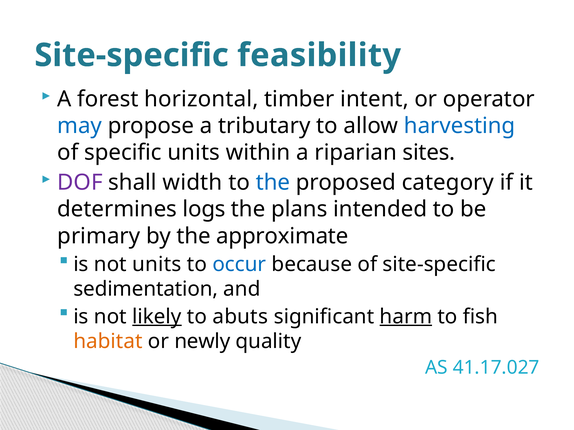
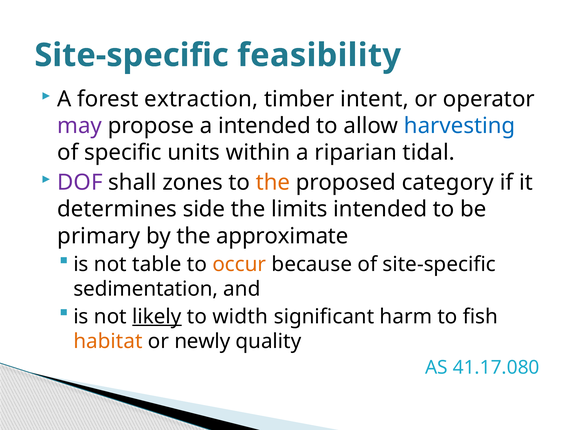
horizontal: horizontal -> extraction (201, 99)
may colour: blue -> purple (80, 126)
a tributary: tributary -> intended (264, 126)
sites: sites -> tidal (429, 153)
width: width -> zones (193, 183)
the colour: blue -> orange (273, 183)
logs: logs -> side (204, 209)
plans: plans -> limits (299, 209)
not units: units -> table (157, 265)
occur colour: blue -> orange (239, 265)
abuts: abuts -> width (240, 317)
harm underline: present -> none (406, 317)
41.17.027: 41.17.027 -> 41.17.080 (496, 368)
